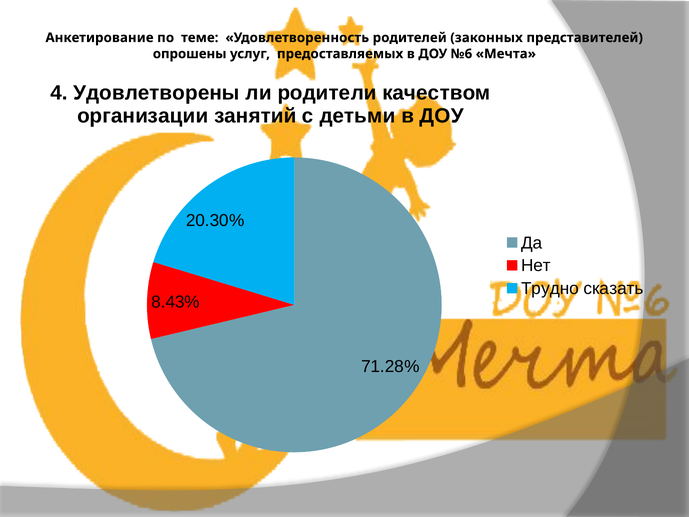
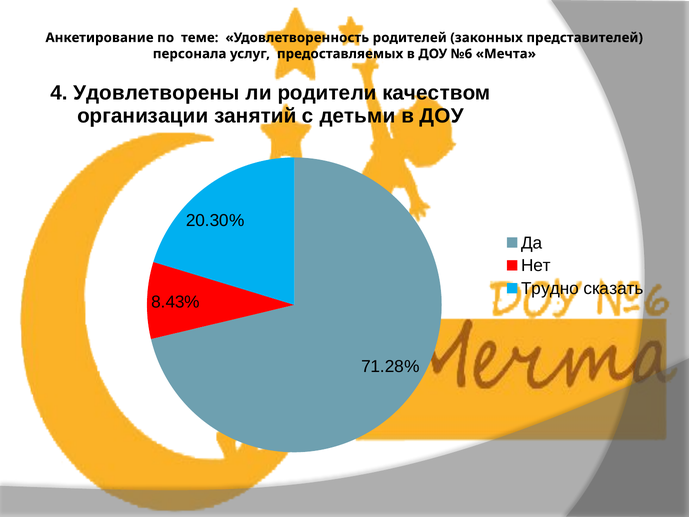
опрошены: опрошены -> персонала (190, 54)
